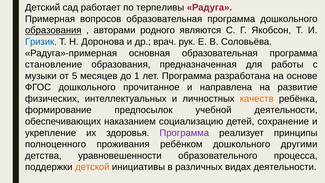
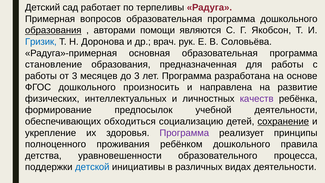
родного: родного -> помощи (158, 30)
музыки: музыки -> работы (41, 76)
от 5: 5 -> 3 (75, 76)
до 1: 1 -> 3 (137, 76)
прочитанное: прочитанное -> произносить (151, 87)
качеств colour: orange -> purple (257, 99)
наказанием: наказанием -> обходиться (130, 121)
сохранение underline: none -> present (283, 121)
другими: другими -> правила (299, 144)
детской colour: orange -> blue (92, 167)
